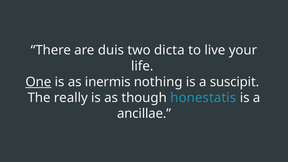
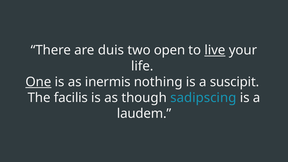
dicta: dicta -> open (170, 50)
live underline: none -> present (215, 50)
really: really -> facilis (71, 98)
honestatis: honestatis -> sadipscing (203, 98)
ancillae: ancillae -> laudem (144, 114)
